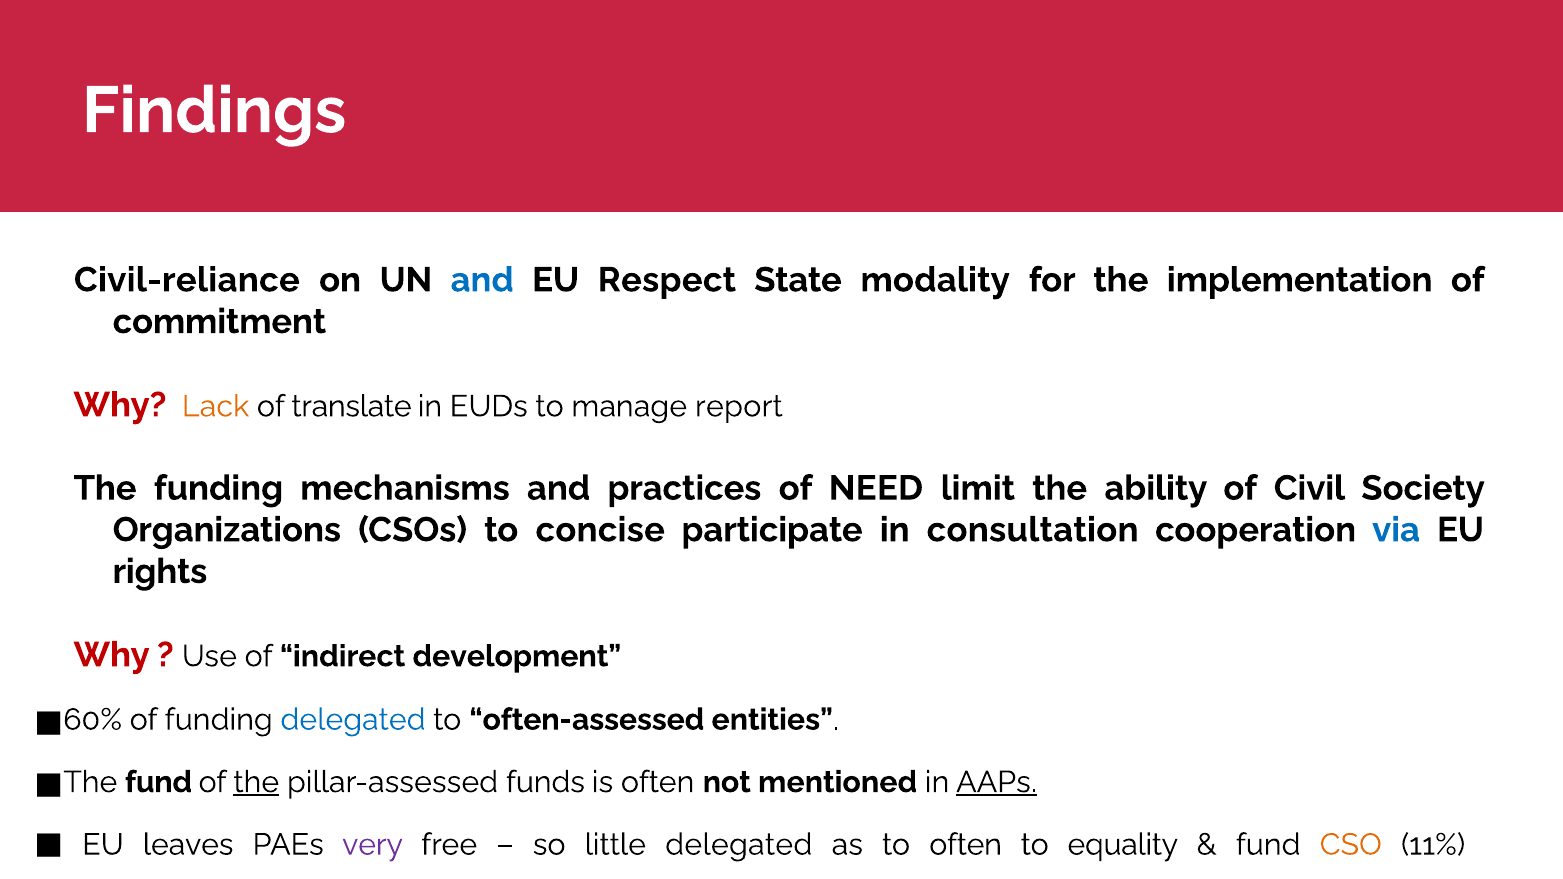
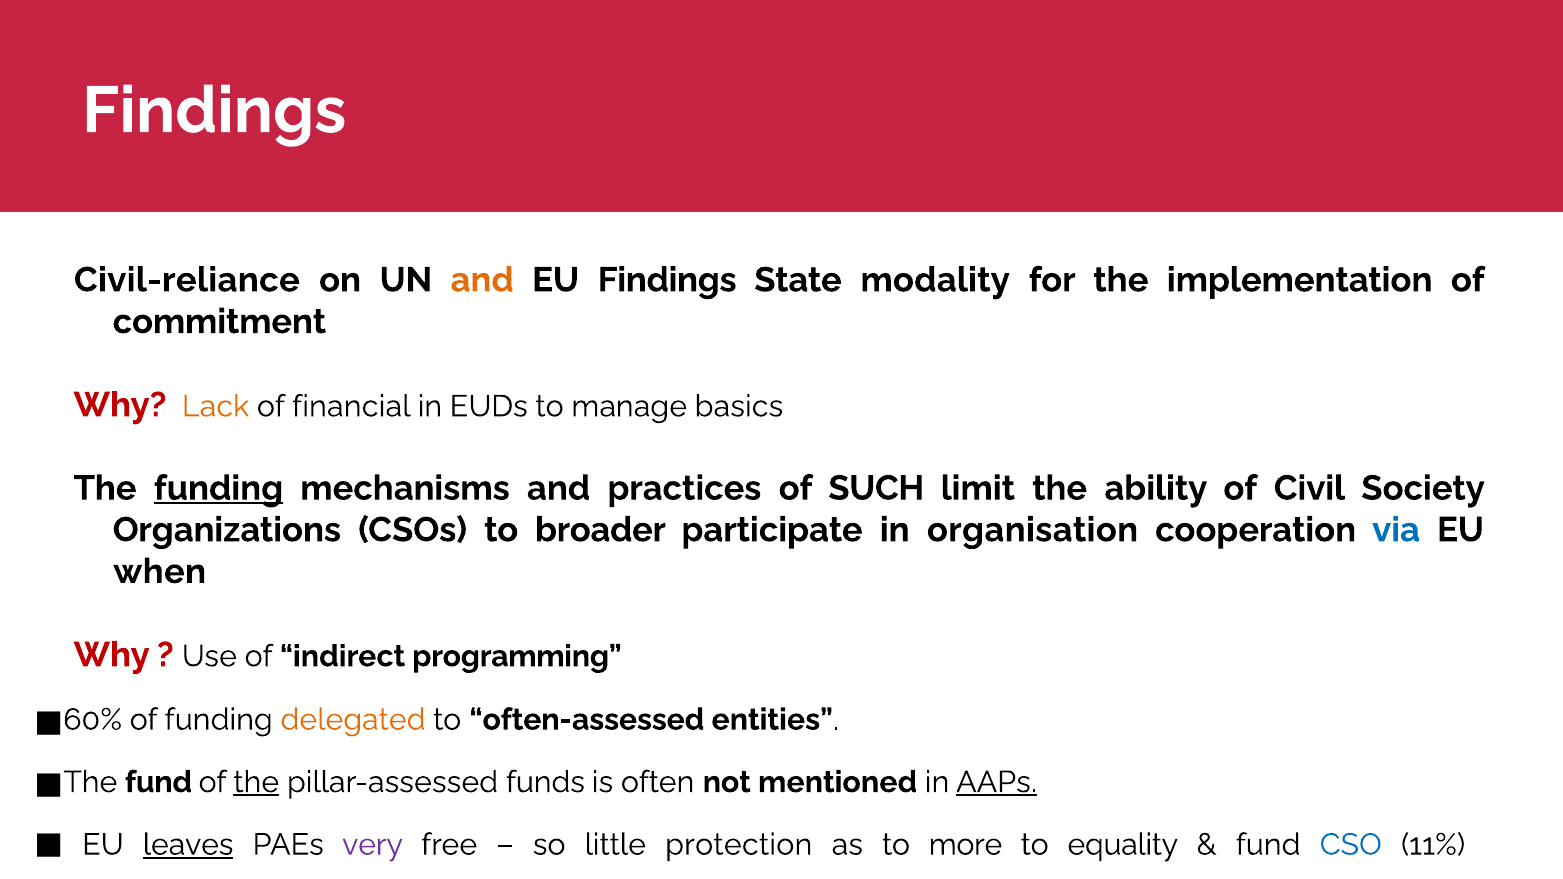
and colour: blue -> orange (482, 280)
EU Respect: Respect -> Findings (667, 280)
translate: translate -> financial (351, 406)
report: report -> basics (739, 406)
funding underline: none -> present (219, 488)
NEED: NEED -> SUCH (876, 488)
concise: concise -> broader (600, 530)
consultation: consultation -> organisation (1033, 530)
rights: rights -> when (160, 572)
development: development -> programming (517, 656)
delegated colour: blue -> orange (353, 720)
leaves underline: none -> present (188, 845)
little delegated: delegated -> protection (739, 845)
to often: often -> more (966, 845)
CSO colour: orange -> blue (1351, 845)
